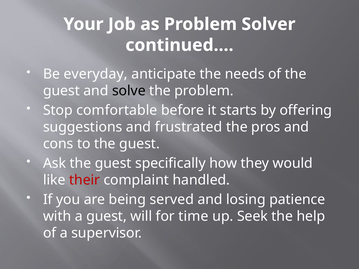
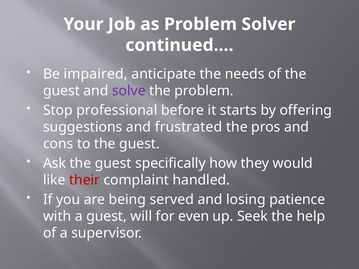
everyday: everyday -> impaired (96, 74)
solve colour: black -> purple (129, 91)
comfortable: comfortable -> professional (117, 110)
time: time -> even (194, 216)
